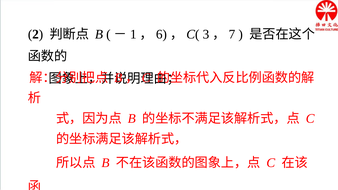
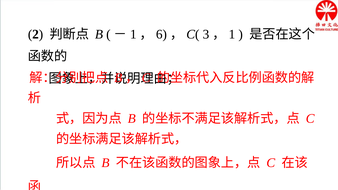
7: 7 -> 1 (232, 34)
